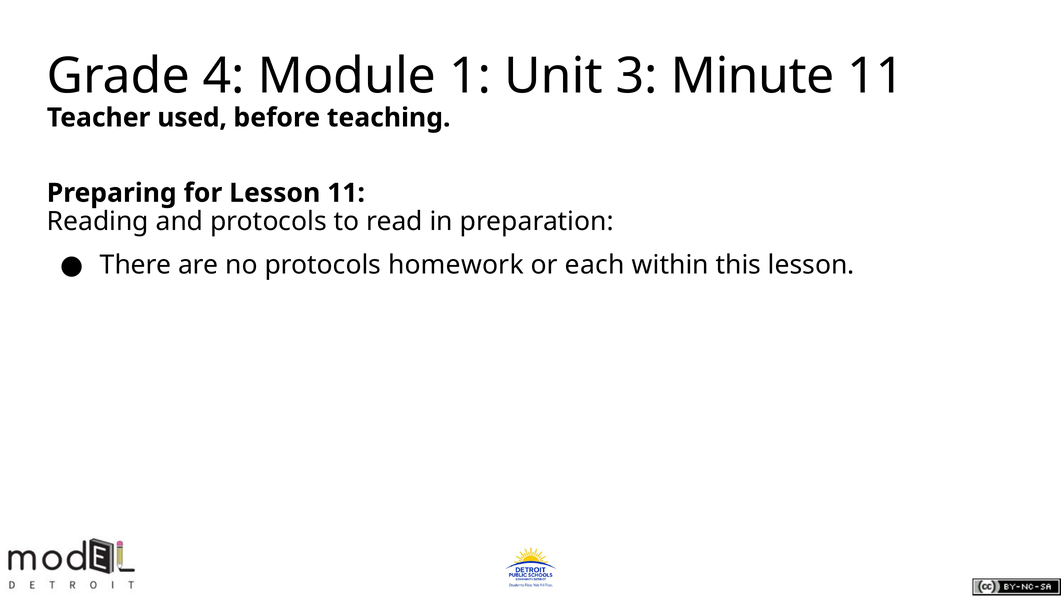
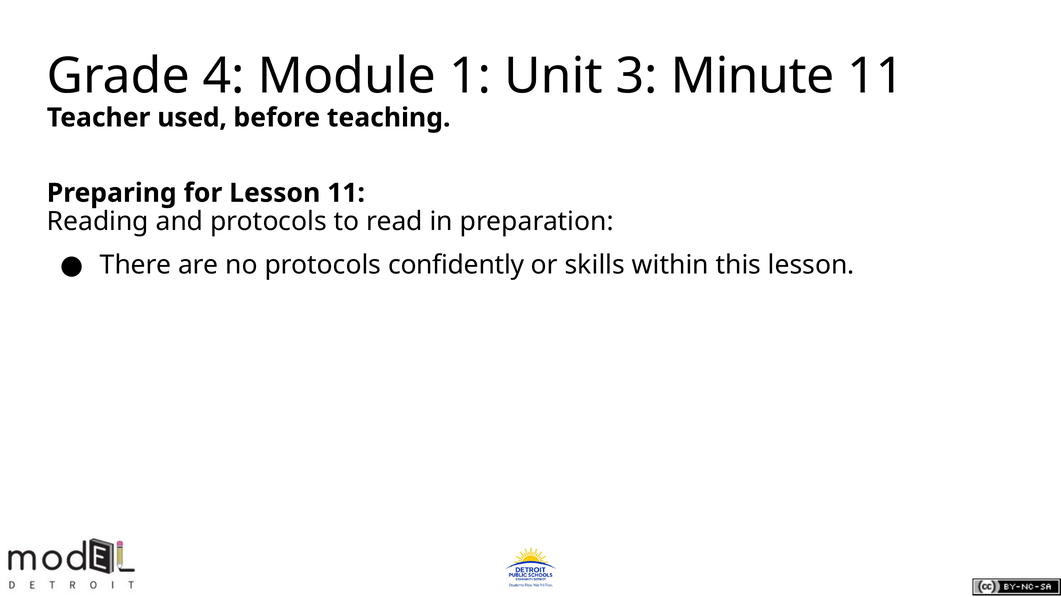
homework: homework -> confidently (456, 265)
each: each -> skills (595, 265)
